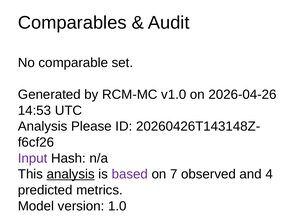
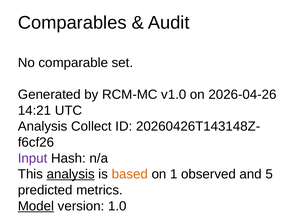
14:53: 14:53 -> 14:21 (35, 111)
Please: Please -> Collect (91, 127)
based colour: purple -> orange (130, 174)
7: 7 -> 1 (174, 174)
4: 4 -> 5 (269, 174)
Model underline: none -> present (36, 206)
